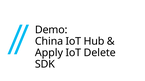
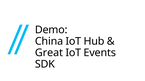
Apply: Apply -> Great (49, 53)
Delete: Delete -> Events (100, 53)
